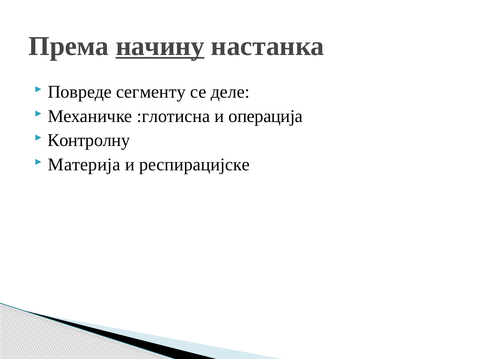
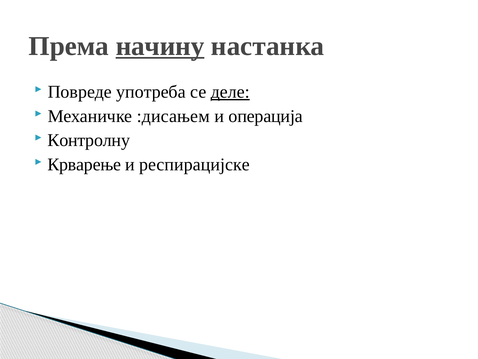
сегменту: сегменту -> употреба (151, 92)
деле underline: none -> present (230, 92)
:глотисна: :глотисна -> :дисањем (173, 116)
Материја: Материја -> Крварење (84, 164)
